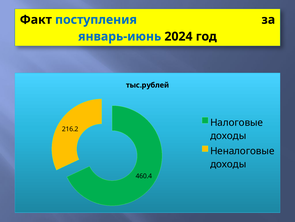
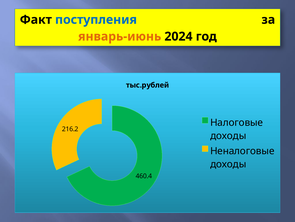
январь-июнь colour: blue -> orange (120, 36)
